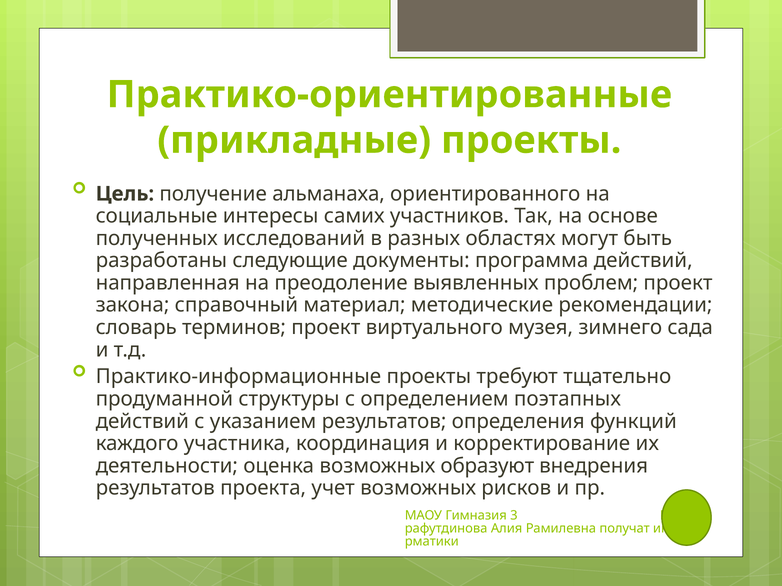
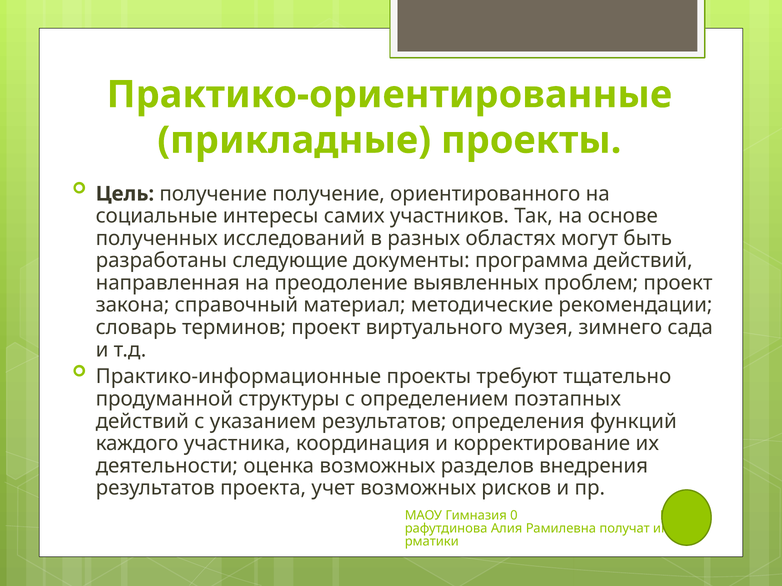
получение альманаха: альманаха -> получение (329, 194)
образуют: образуют -> разделов (487, 466)
3: 3 -> 0 (514, 516)
